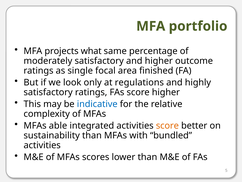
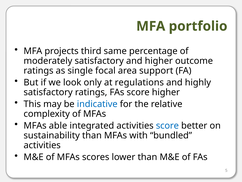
what: what -> third (91, 51)
finished: finished -> support (156, 70)
score colour: orange -> blue (167, 125)
